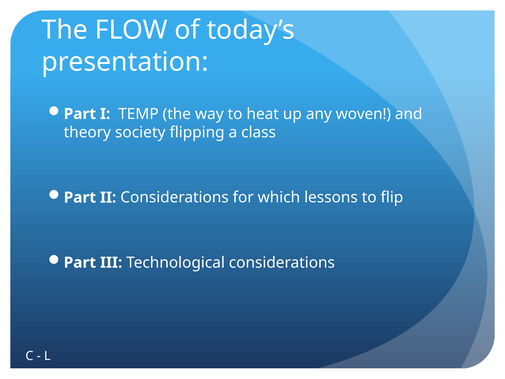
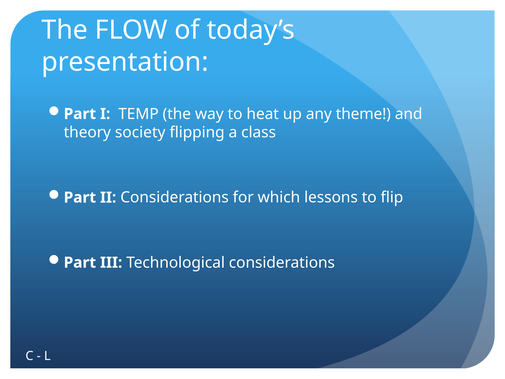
woven: woven -> theme (363, 114)
